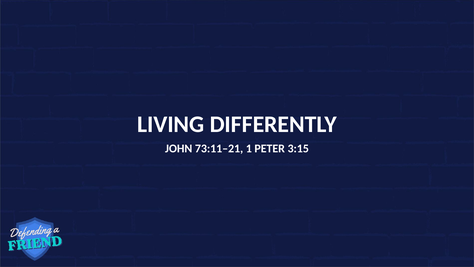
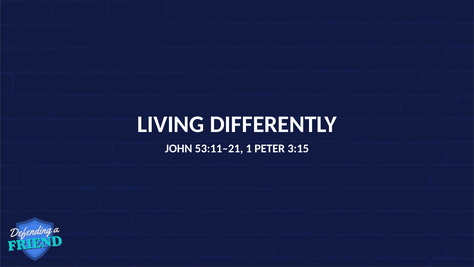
73:11–21: 73:11–21 -> 53:11–21 (219, 149)
